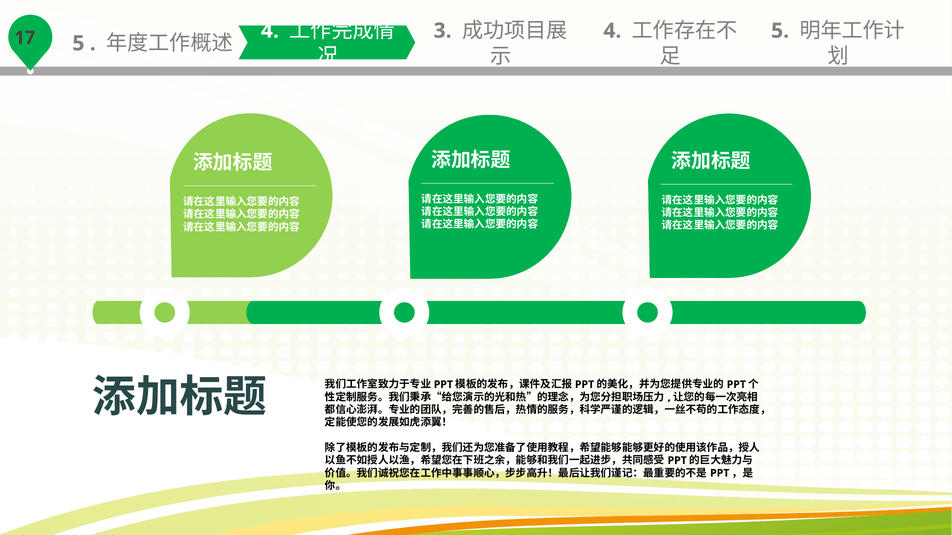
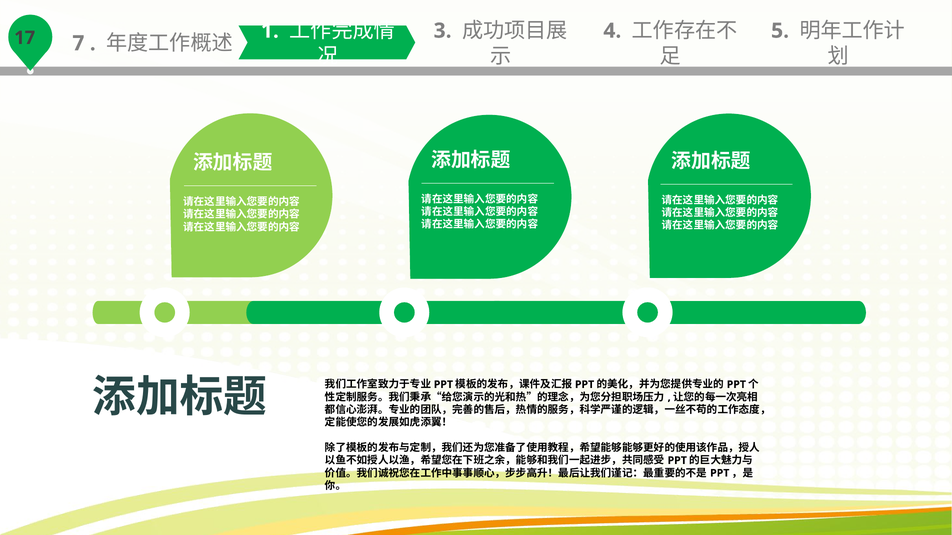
5: 5 -> 7 (78, 43)
4: 4 -> 1 (270, 31)
